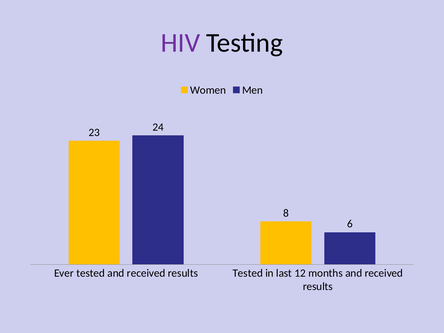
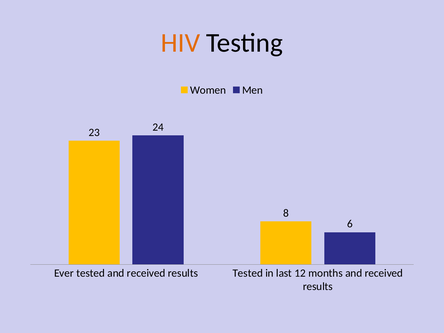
HIV colour: purple -> orange (180, 43)
